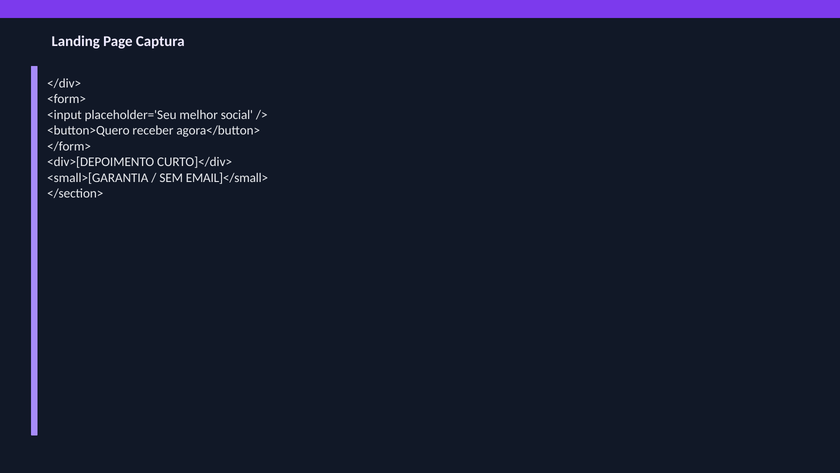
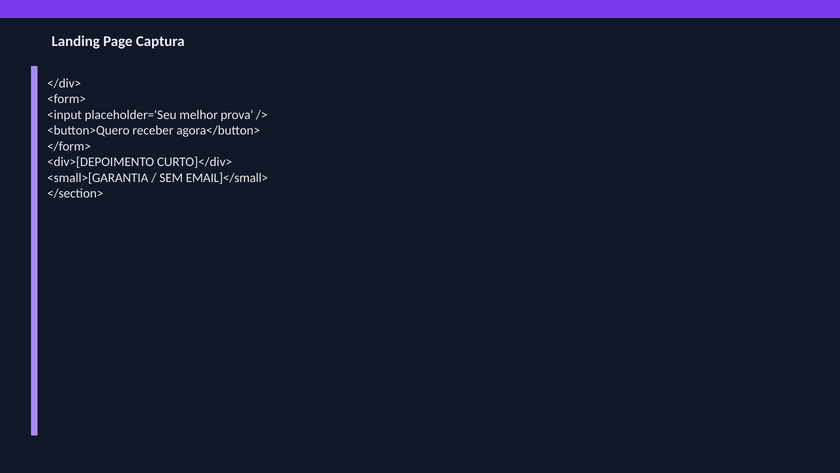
social: social -> prova (237, 115)
